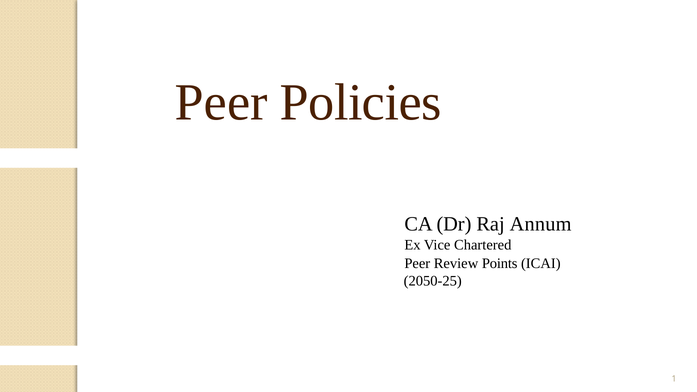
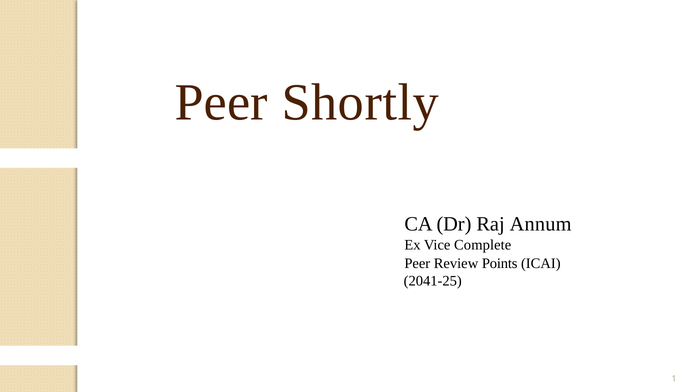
Policies: Policies -> Shortly (360, 103)
Chartered: Chartered -> Complete (483, 245)
2050-25: 2050-25 -> 2041-25 (433, 281)
